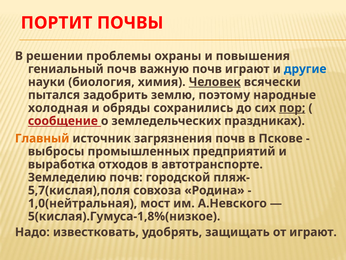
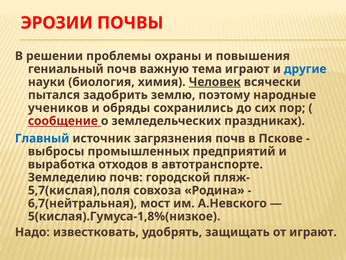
ПОРТИТ: ПОРТИТ -> ЭРОЗИИ (57, 23)
важную почв: почв -> тема (207, 69)
холодная: холодная -> учеников (58, 108)
пор underline: present -> none (292, 108)
Главный colour: orange -> blue (42, 138)
1,0(нейтральная: 1,0(нейтральная -> 6,7(нейтральная (83, 203)
